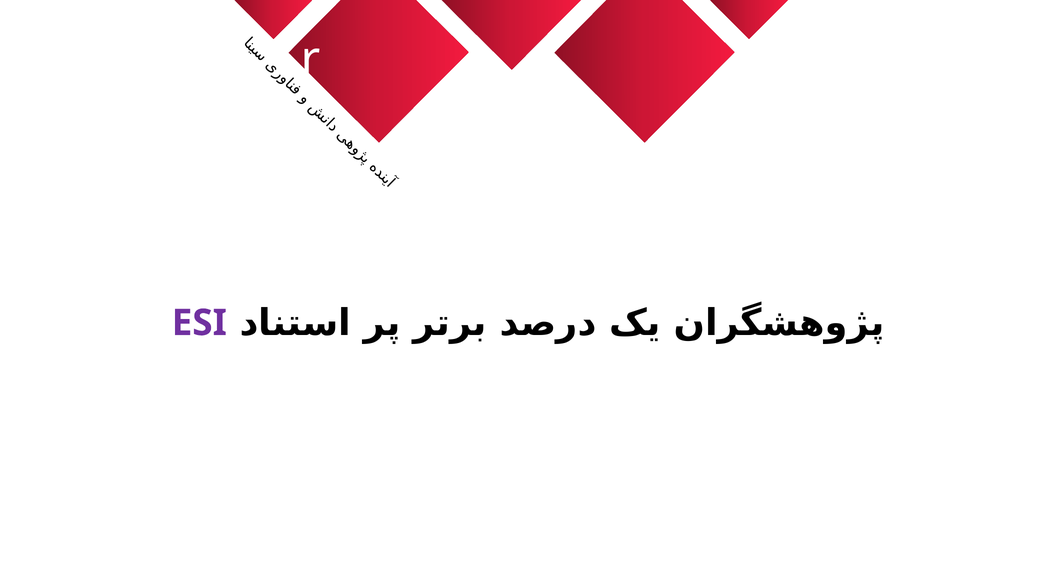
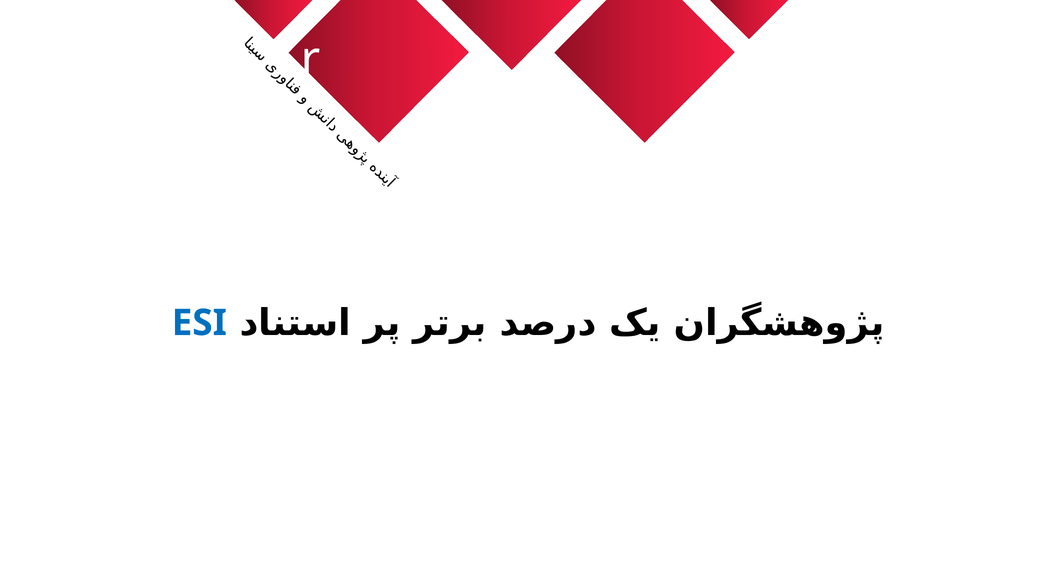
ESI colour: purple -> blue (199, 323)
